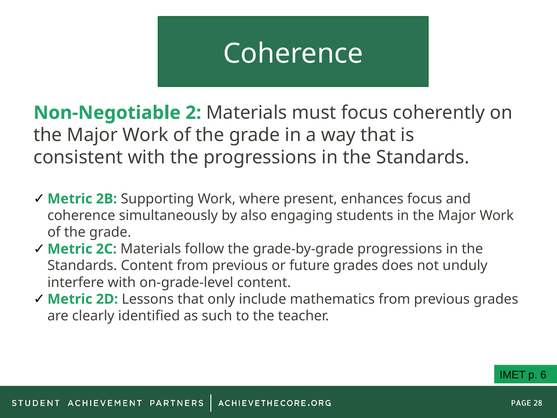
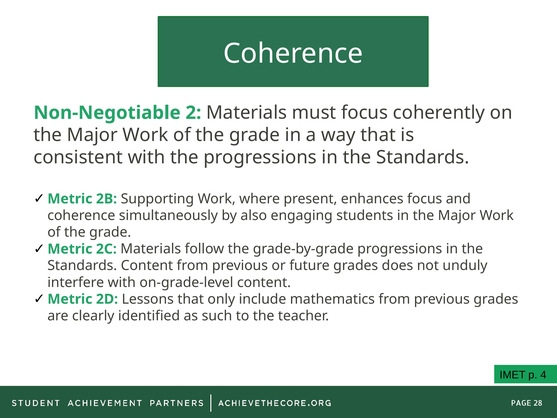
6: 6 -> 4 (543, 375)
